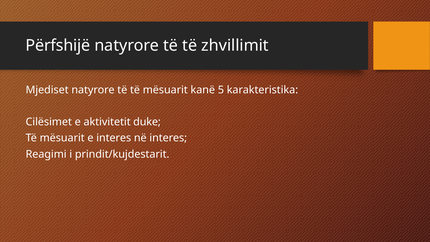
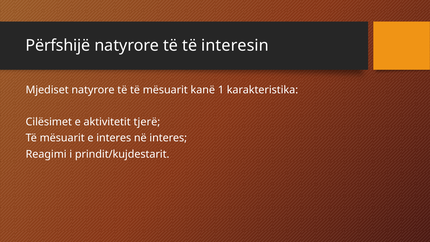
zhvillimit: zhvillimit -> interesin (235, 46)
5: 5 -> 1 (221, 90)
duke: duke -> tjerë (147, 122)
